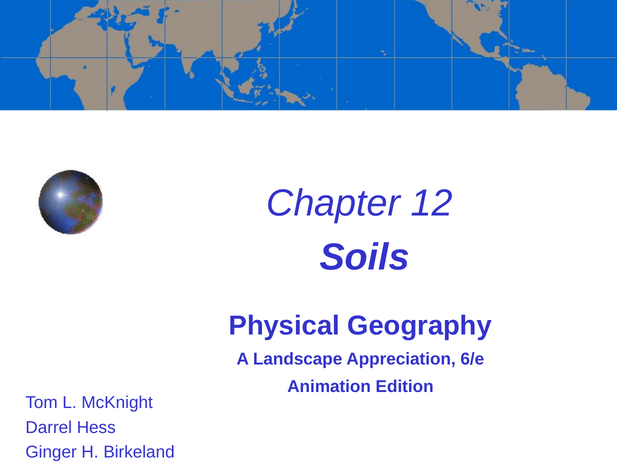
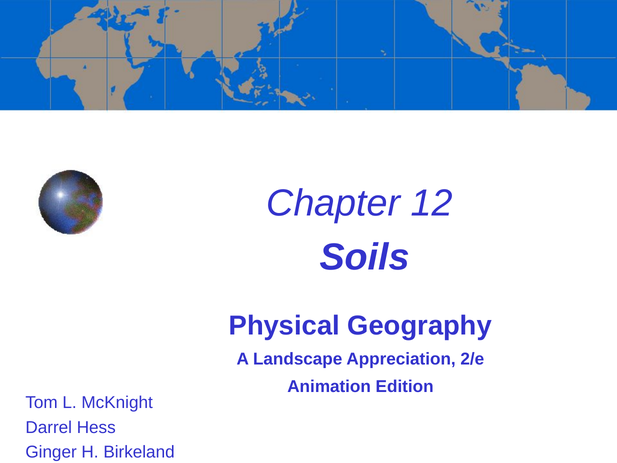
6/e: 6/e -> 2/e (472, 359)
